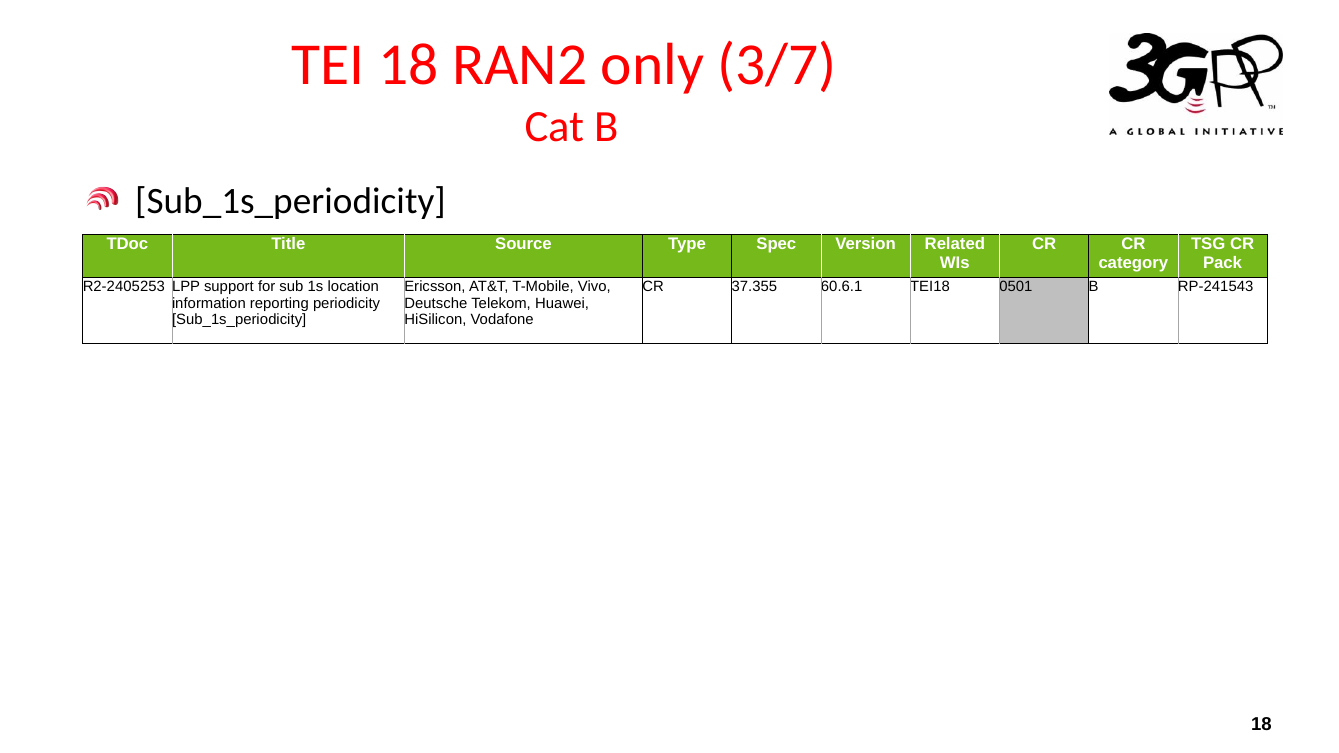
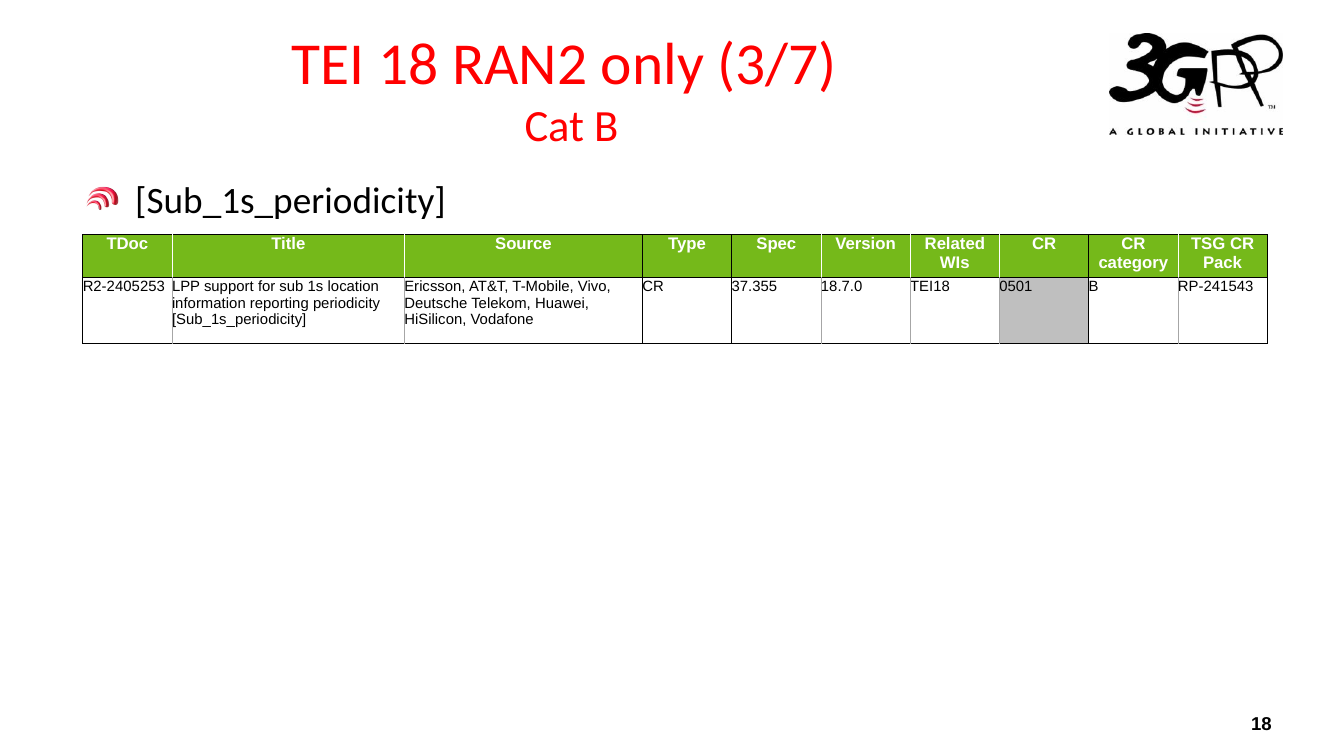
60.6.1: 60.6.1 -> 18.7.0 (842, 287)
